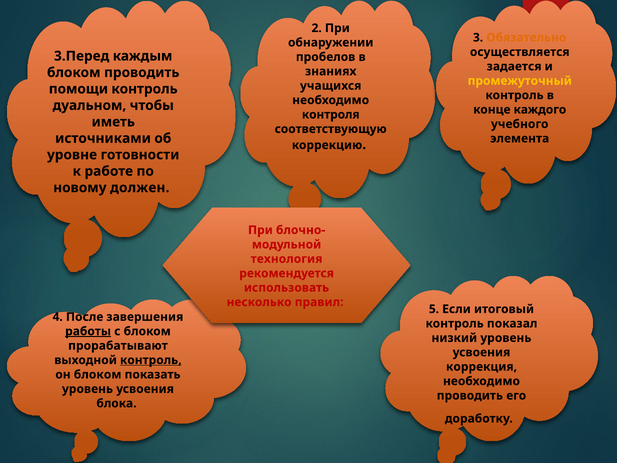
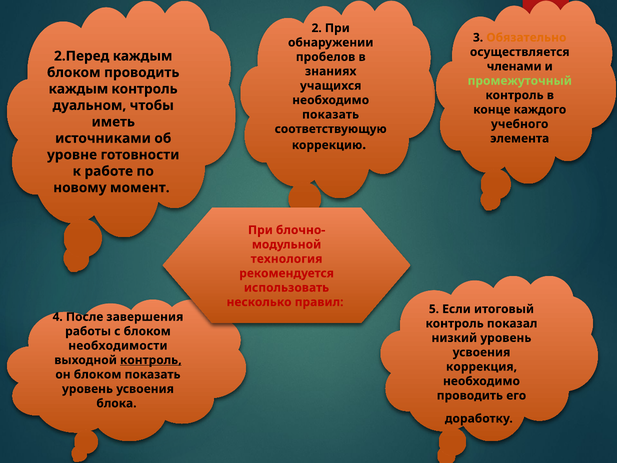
3.Перед: 3.Перед -> 2.Перед (82, 56)
задается: задается -> членами (514, 66)
промежуточный colour: yellow -> light green (520, 81)
помощи: помощи -> каждым (78, 89)
контроля: контроля -> показать (331, 115)
должен: должен -> момент (140, 188)
работы underline: present -> none (88, 331)
прорабатывают: прорабатывают -> необходимости (118, 346)
